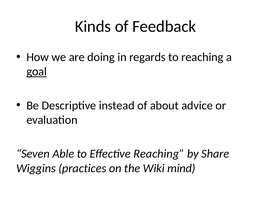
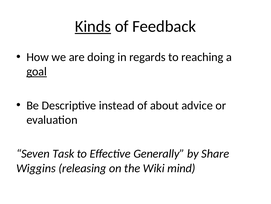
Kinds underline: none -> present (93, 26)
Able: Able -> Task (63, 153)
Effective Reaching: Reaching -> Generally (159, 153)
practices: practices -> releasing (82, 168)
